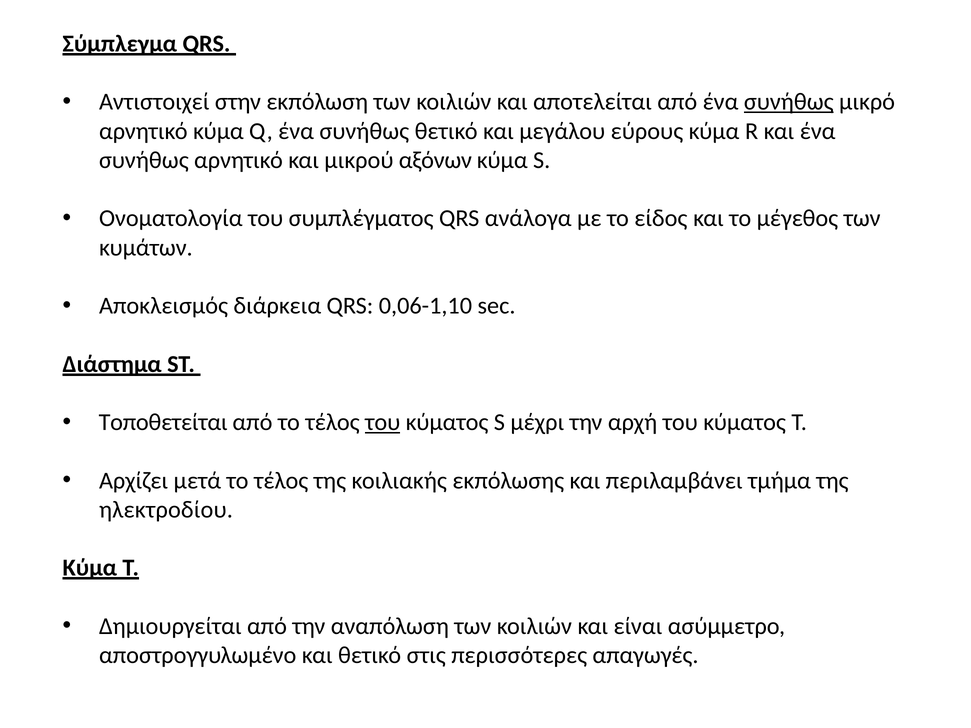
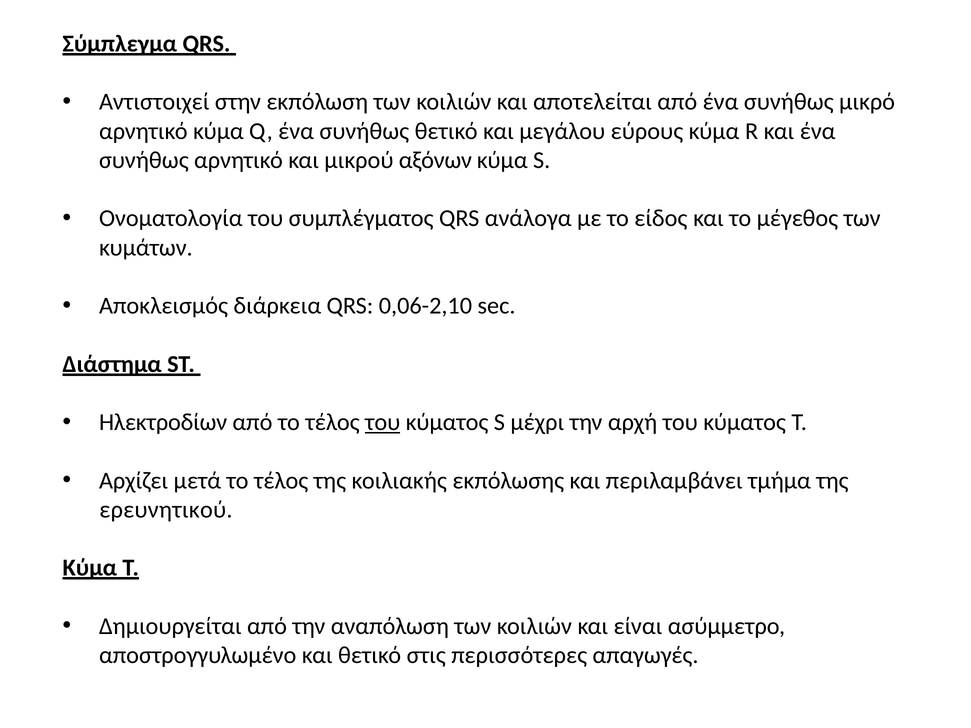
συνήθως underline: present -> none (789, 102)
0,06-1,10: 0,06-1,10 -> 0,06-2,10 (425, 306)
Τοποθετείται: Τοποθετείται -> Ηλεκτροδίων (163, 422)
ηλεκτροδίου: ηλεκτροδίου -> ερευνητικού (166, 510)
